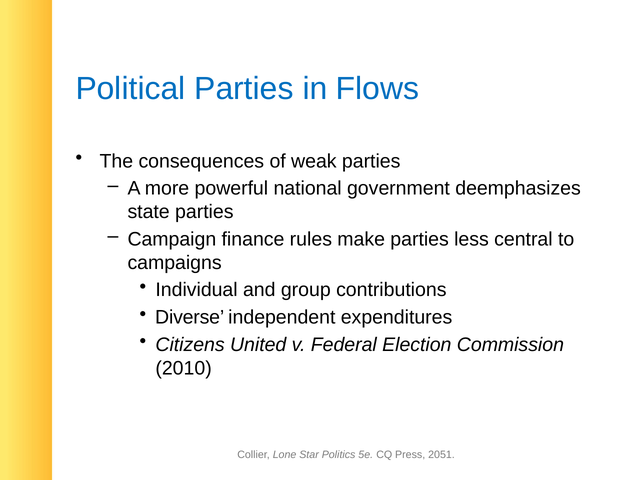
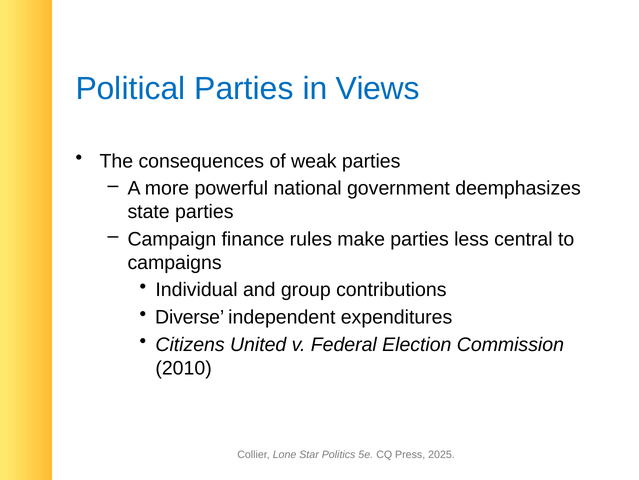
Flows: Flows -> Views (378, 88)
2051: 2051 -> 2025 (441, 454)
